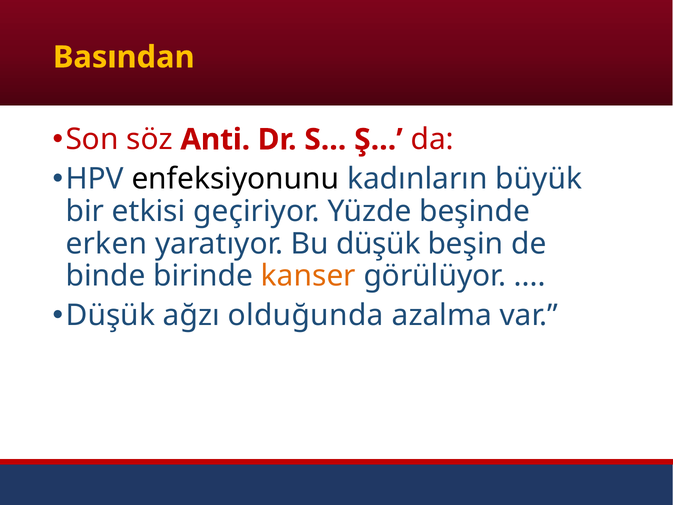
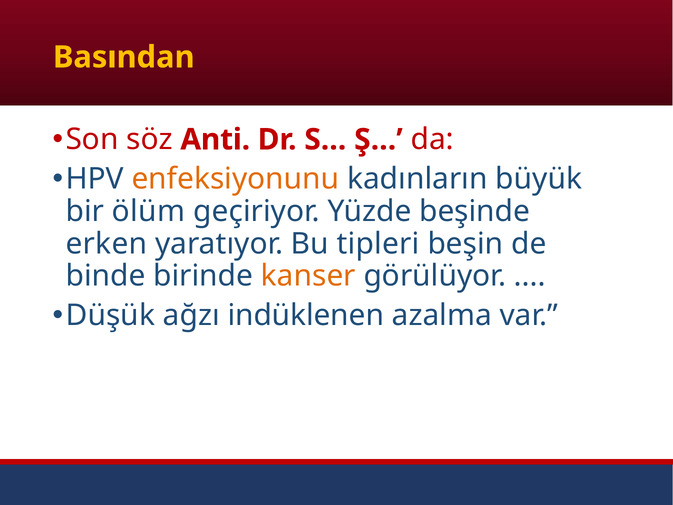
enfeksiyonunu colour: black -> orange (236, 179)
etkisi: etkisi -> ölüm (149, 211)
Bu düşük: düşük -> tipleri (378, 244)
olduğunda: olduğunda -> indüklenen (306, 315)
